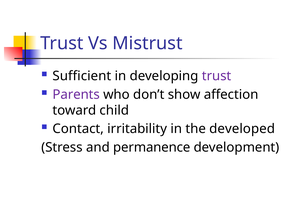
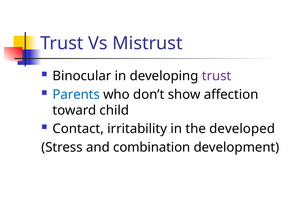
Sufficient: Sufficient -> Binocular (82, 76)
Parents colour: purple -> blue (76, 94)
permanence: permanence -> combination (152, 147)
